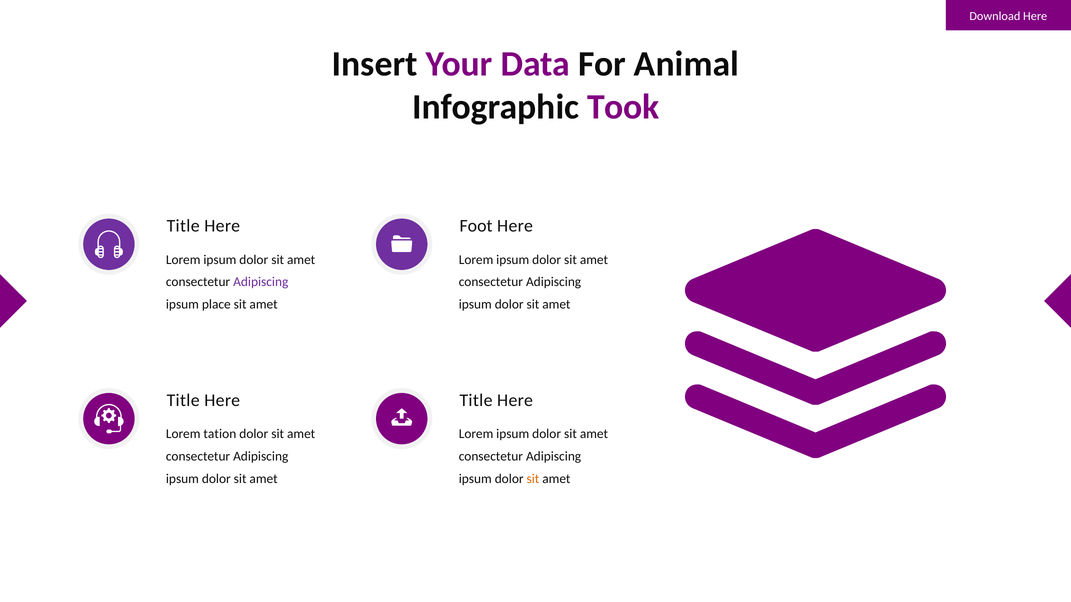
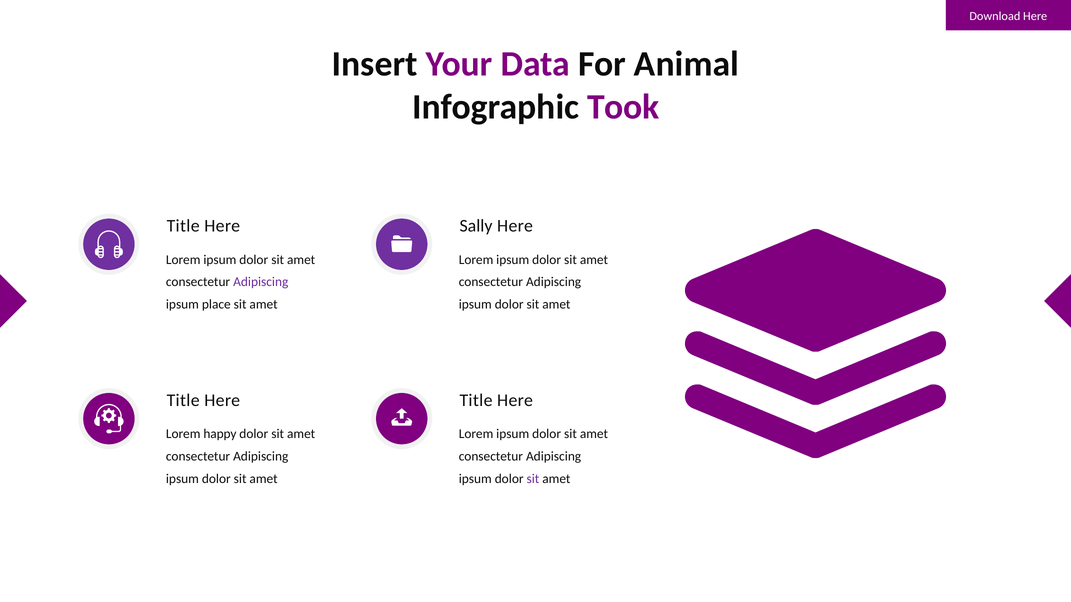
Foot: Foot -> Sally (476, 226)
tation: tation -> happy (220, 434)
sit colour: orange -> purple (533, 479)
